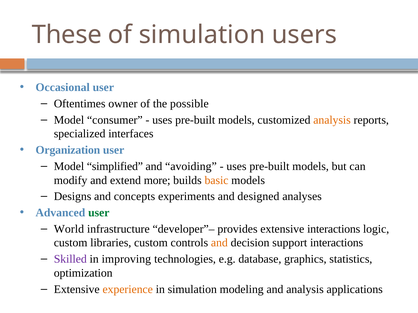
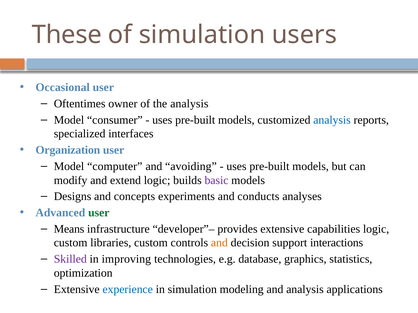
the possible: possible -> analysis (189, 104)
analysis colour: orange -> blue (332, 120)
simplified: simplified -> computer (115, 167)
extend more: more -> logic (157, 180)
basic colour: orange -> purple (217, 180)
designed: designed -> conducts (258, 197)
World: World -> Means (69, 229)
extensive interactions: interactions -> capabilities (334, 229)
experience colour: orange -> blue (128, 290)
